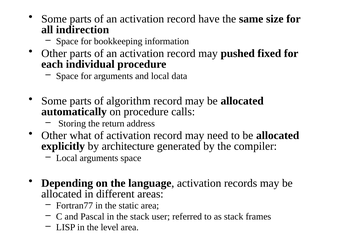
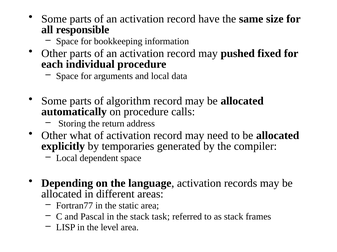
indirection: indirection -> responsible (83, 30)
architecture: architecture -> temporaries (128, 147)
Local arguments: arguments -> dependent (99, 159)
user: user -> task (161, 217)
